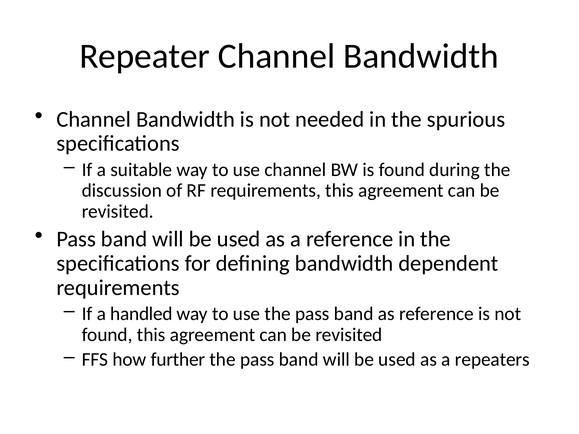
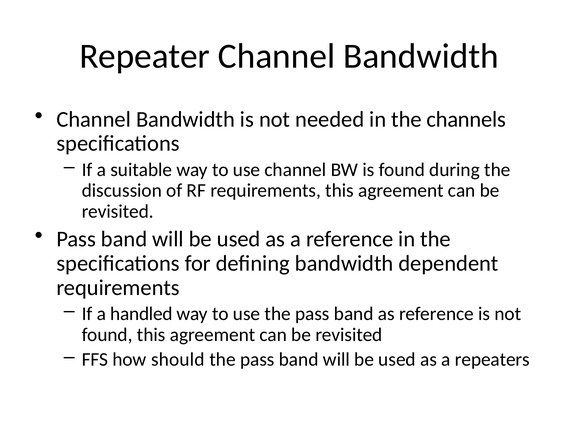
spurious: spurious -> channels (466, 119)
further: further -> should (178, 360)
